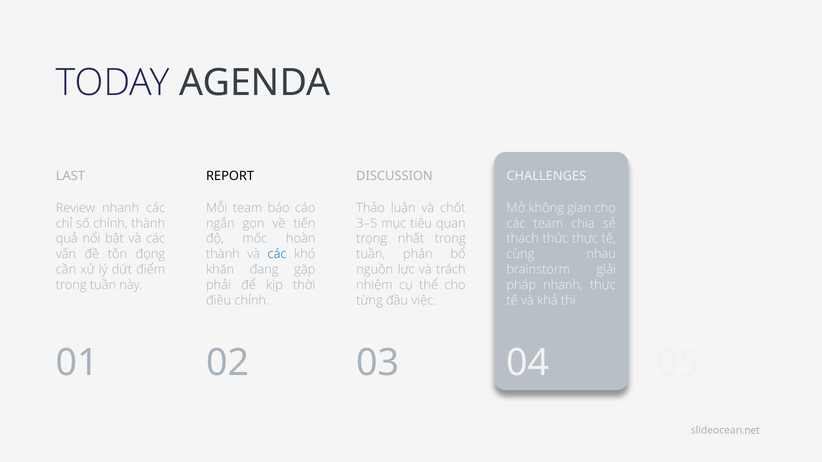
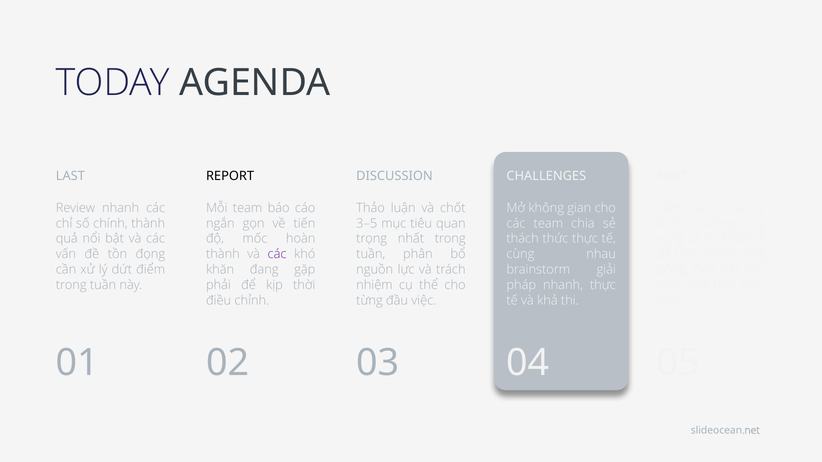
các colour: blue -> purple (277, 254)
